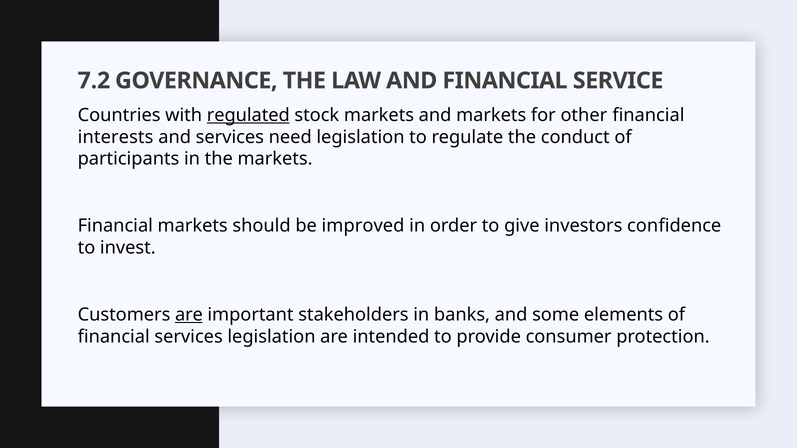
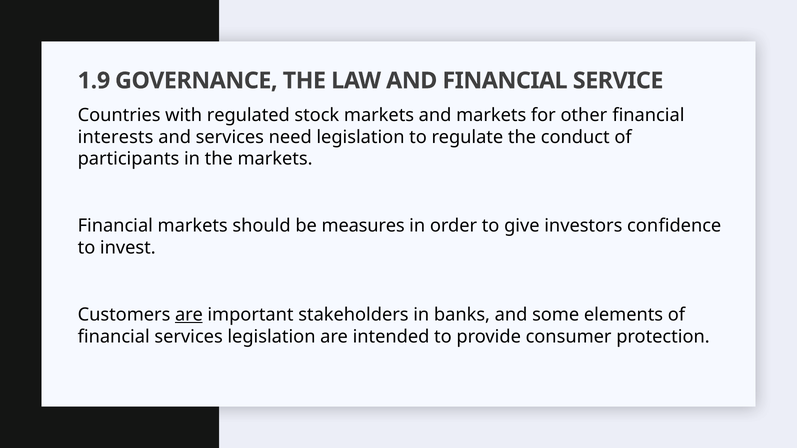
7.2: 7.2 -> 1.9 (94, 81)
regulated underline: present -> none (248, 115)
improved: improved -> measures (363, 226)
